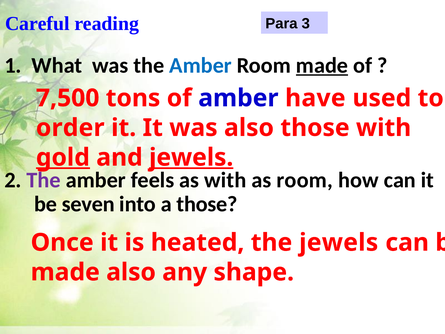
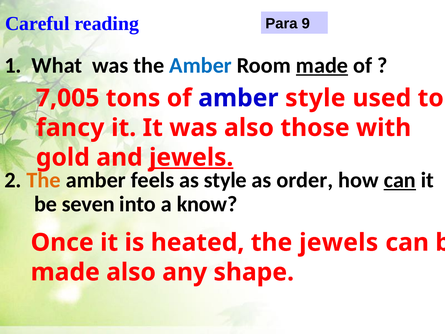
3: 3 -> 9 (306, 24)
7,500: 7,500 -> 7,005 (68, 98)
amber have: have -> style (315, 98)
order: order -> fancy (70, 128)
gold underline: present -> none (63, 157)
The colour: purple -> orange (44, 180)
as with: with -> style (225, 180)
as room: room -> order (305, 180)
can underline: none -> present (400, 180)
a those: those -> know (207, 204)
